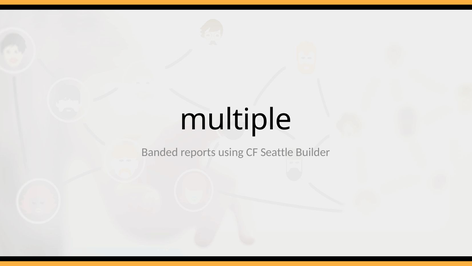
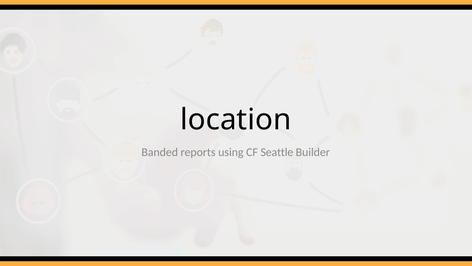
multiple: multiple -> location (236, 120)
